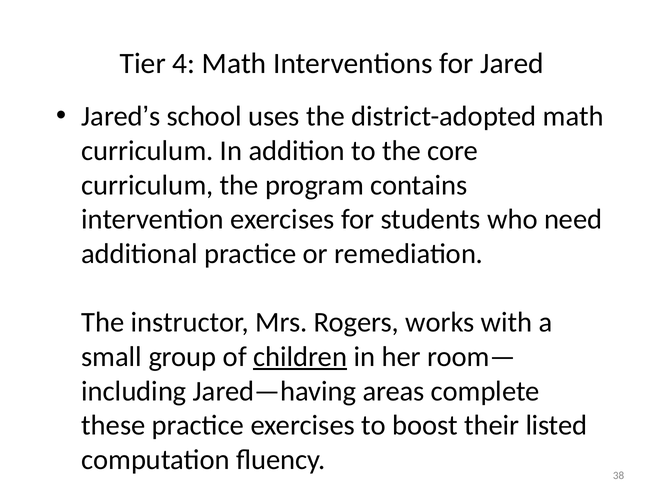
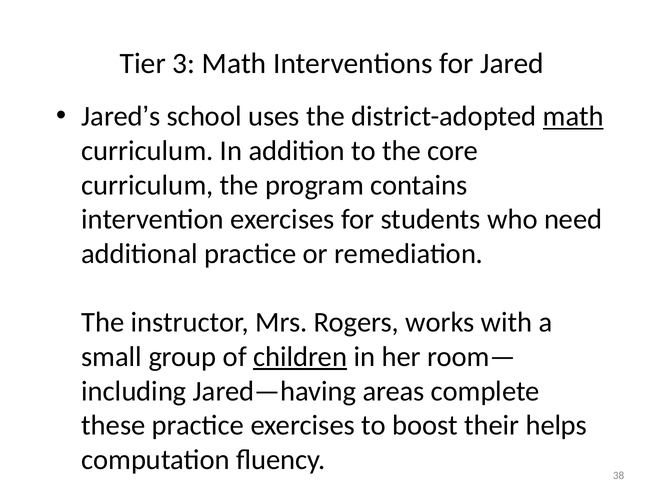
4: 4 -> 3 (184, 63)
math underline: none -> present (573, 117)
listed: listed -> helps (556, 425)
